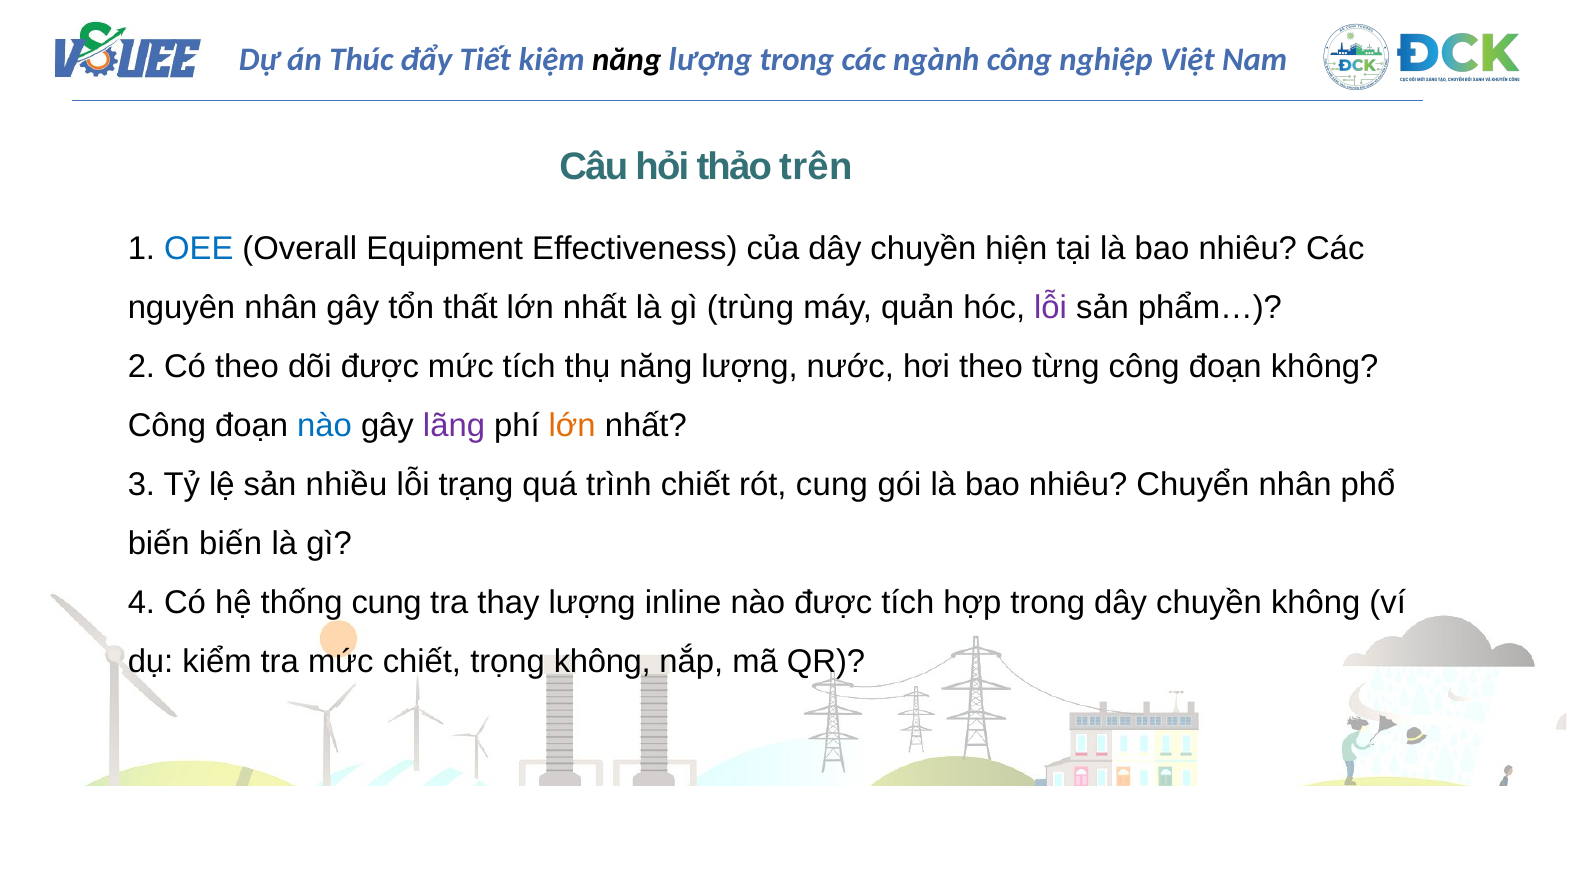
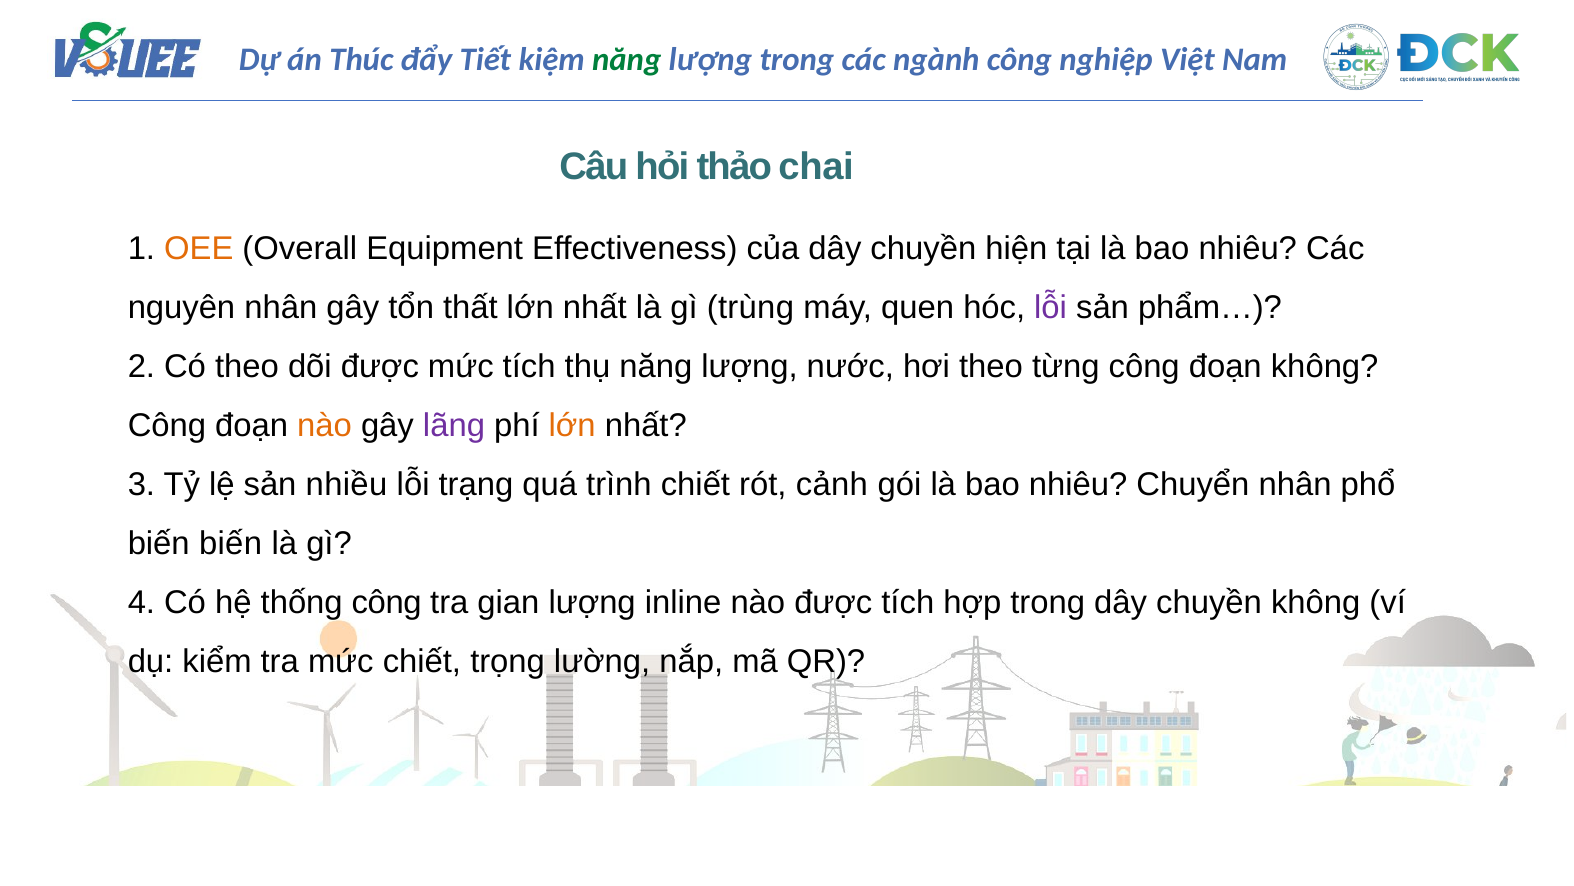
năng colour: black -> green (627, 60)
trên: trên -> chai (816, 167)
OEE colour: blue -> orange (199, 248)
quản: quản -> quen (918, 307)
nào colour: blue -> orange (325, 425)
rót cung: cung -> cảnh (832, 484)
thống cung: cung -> công (387, 602)
thay: thay -> gian (508, 602)
trọng không: không -> lường (602, 661)
